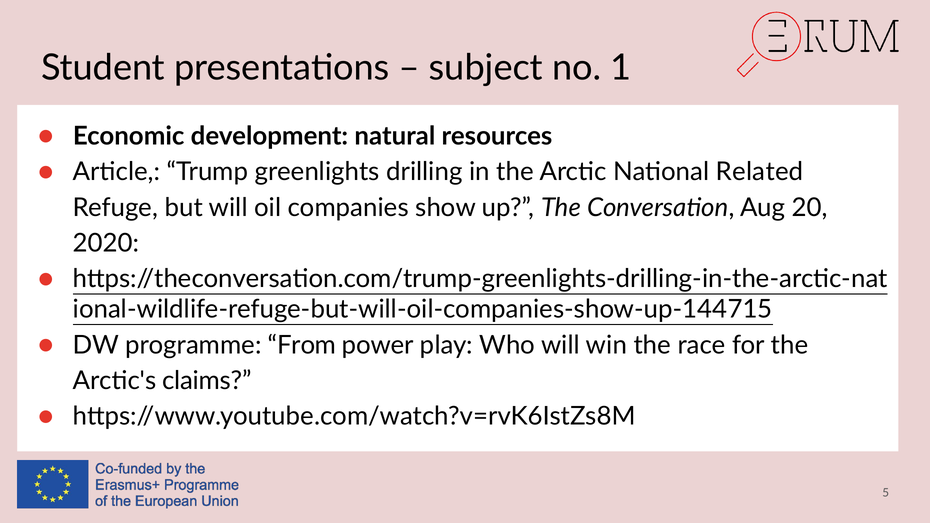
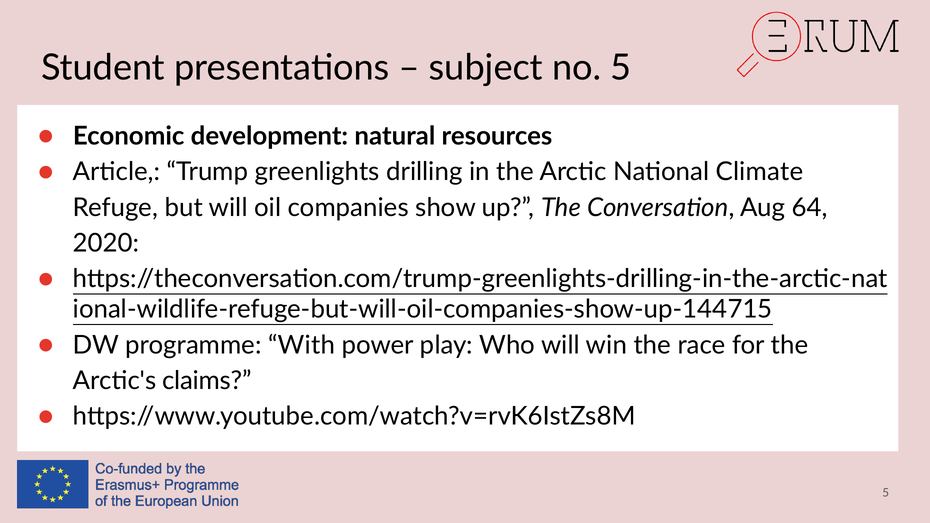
no 1: 1 -> 5 (621, 68)
Related: Related -> Climate (760, 172)
20: 20 -> 64 (810, 208)
From: From -> With (302, 345)
